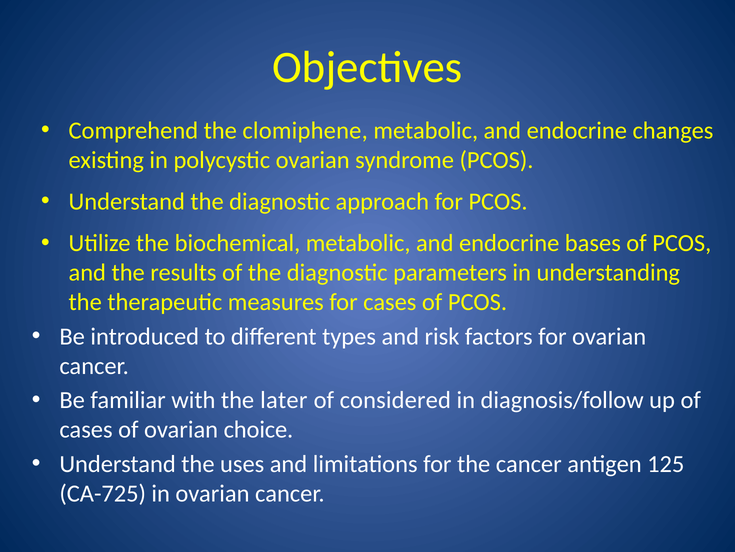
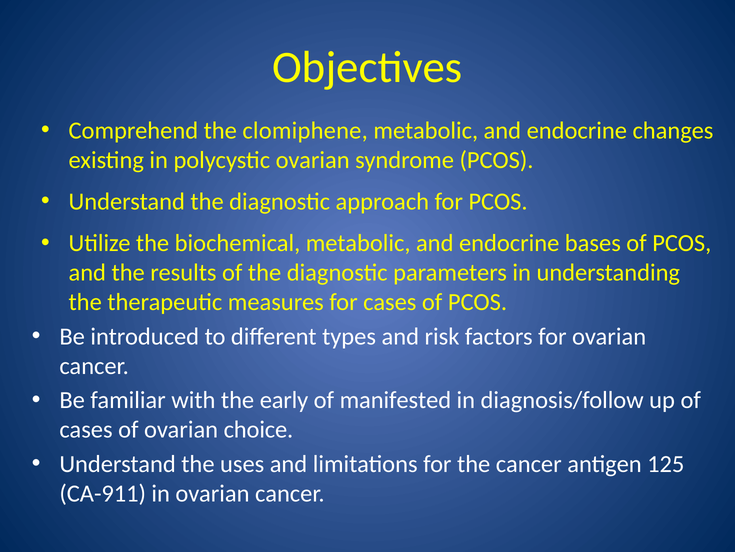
later: later -> early (284, 400)
considered: considered -> manifested (395, 400)
CA-725: CA-725 -> CA-911 (103, 493)
